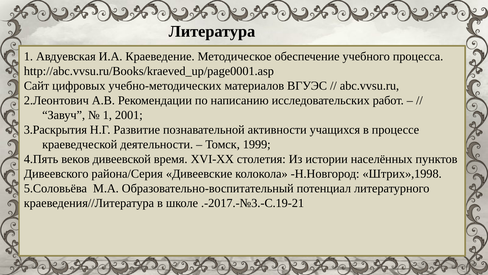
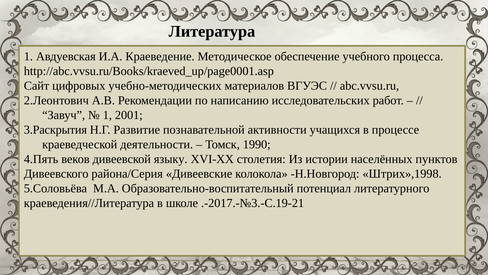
1999: 1999 -> 1990 (257, 144)
время: время -> языку (171, 159)
